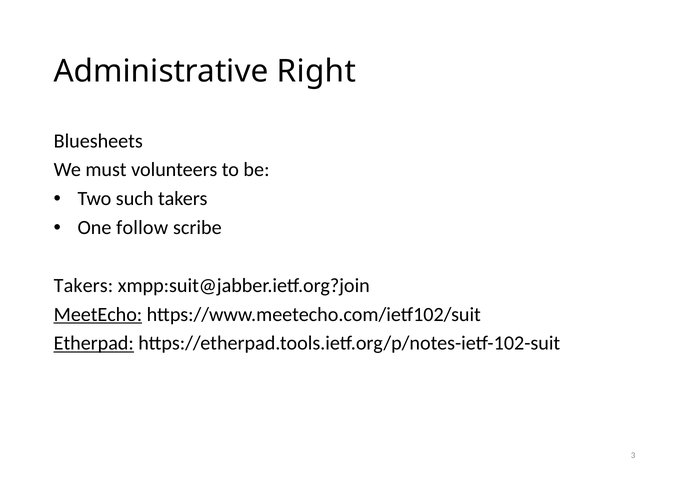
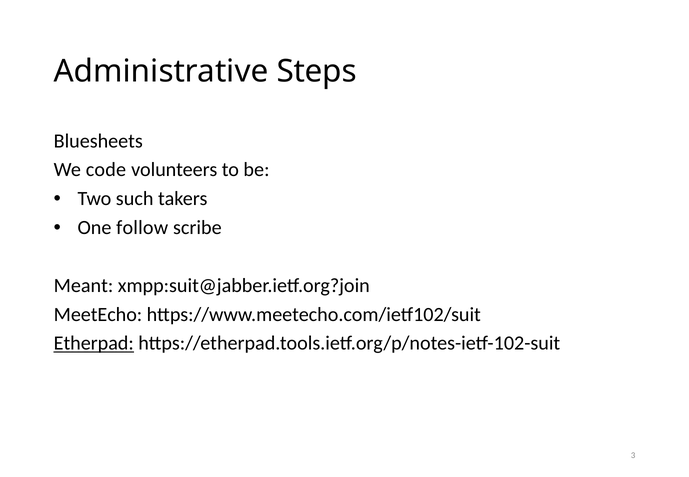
Right: Right -> Steps (317, 71)
must: must -> code (106, 170)
Takers: Takers -> Meant (84, 285)
MeetEcho underline: present -> none (98, 314)
